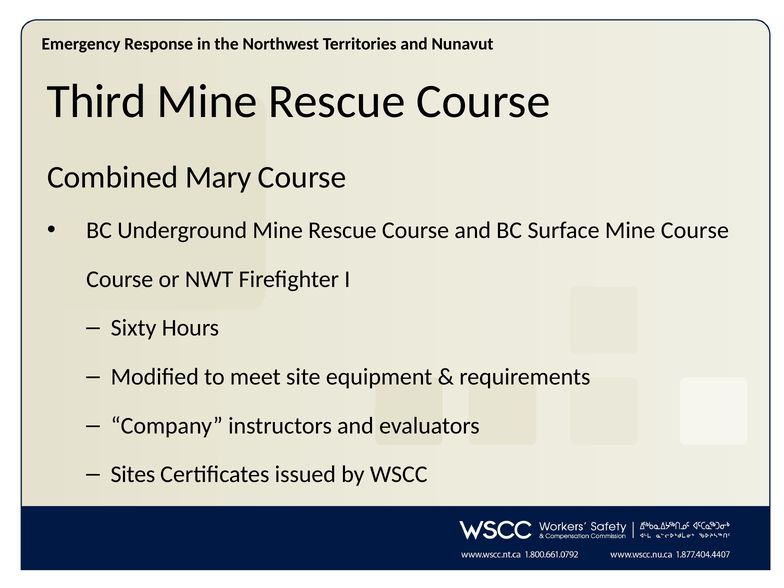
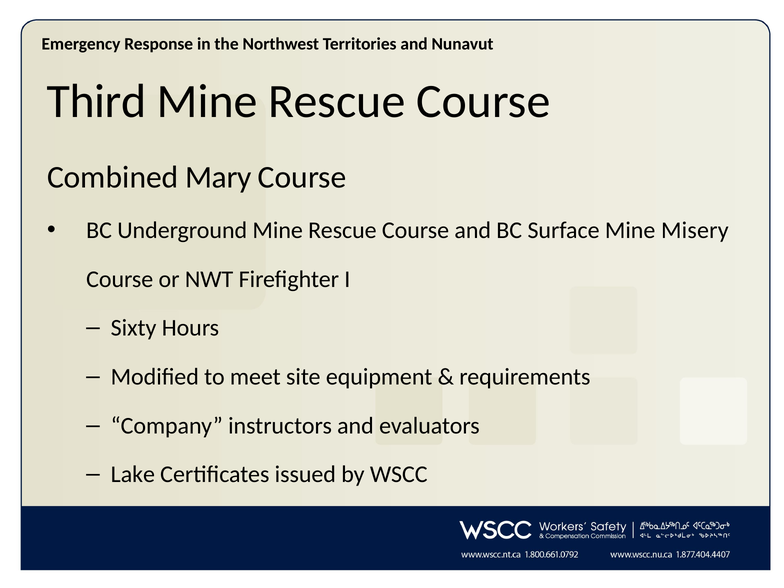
Mine Course: Course -> Misery (695, 230)
Sites: Sites -> Lake (133, 475)
